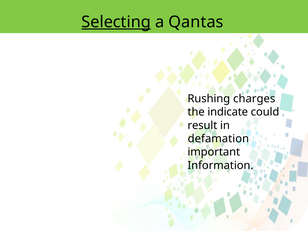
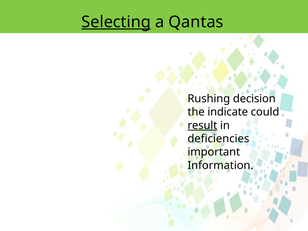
charges: charges -> decision (254, 99)
result underline: none -> present (202, 125)
defamation: defamation -> deficiencies (218, 139)
